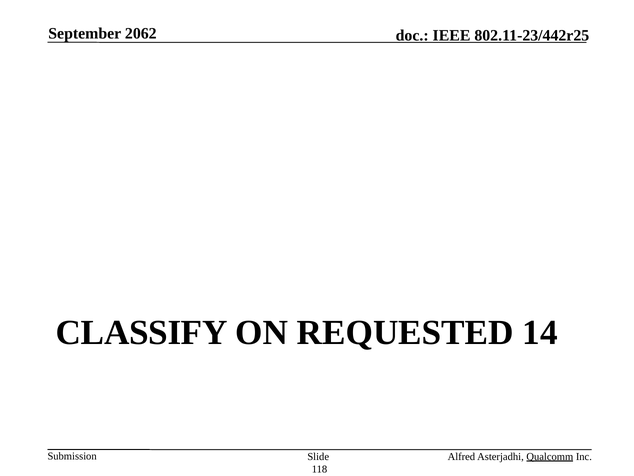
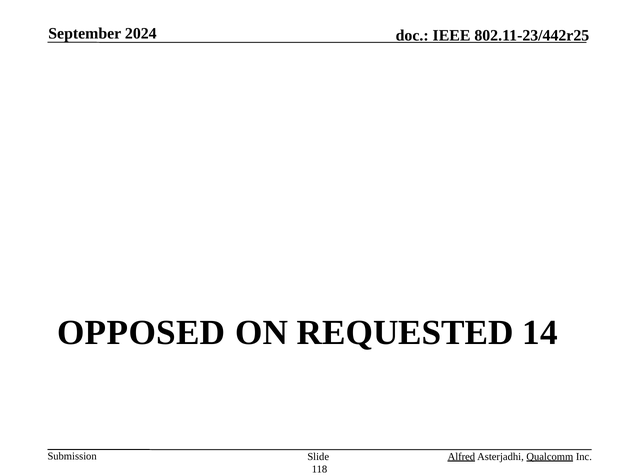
2062: 2062 -> 2024 (141, 34)
CLASSIFY: CLASSIFY -> OPPOSED (141, 332)
Alfred underline: none -> present (461, 456)
